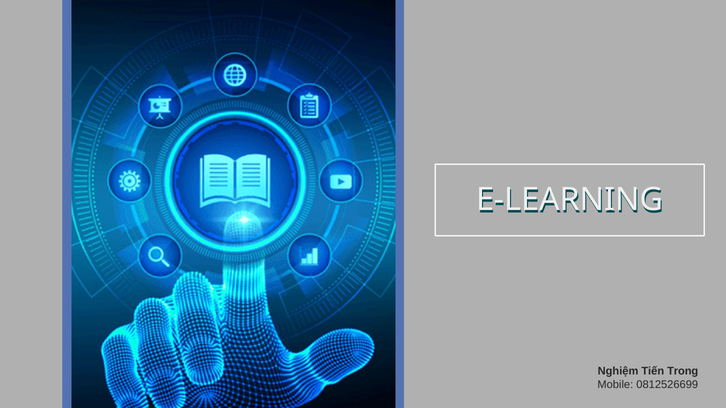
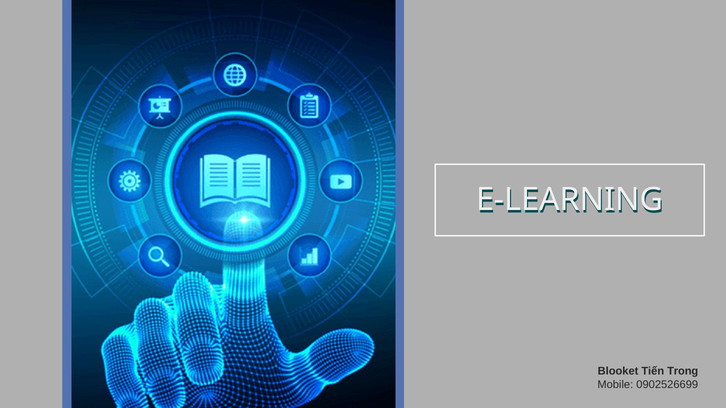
Nghiệm: Nghiệm -> Blooket (618, 372)
0812526699: 0812526699 -> 0902526699 (667, 385)
